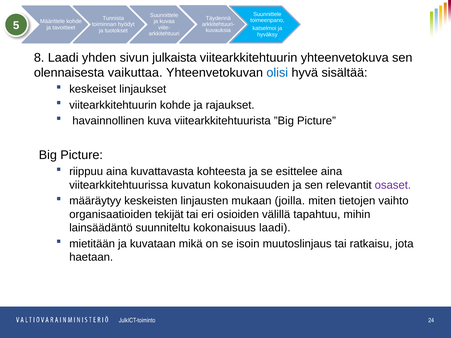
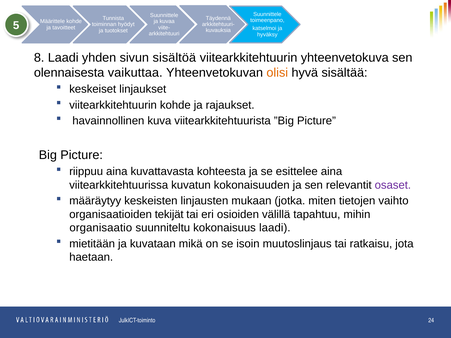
julkaista: julkaista -> sisältöä (174, 58)
olisi colour: blue -> orange (277, 73)
joilla: joilla -> jotka (290, 201)
lainsäädäntö: lainsäädäntö -> organisaatio (101, 228)
